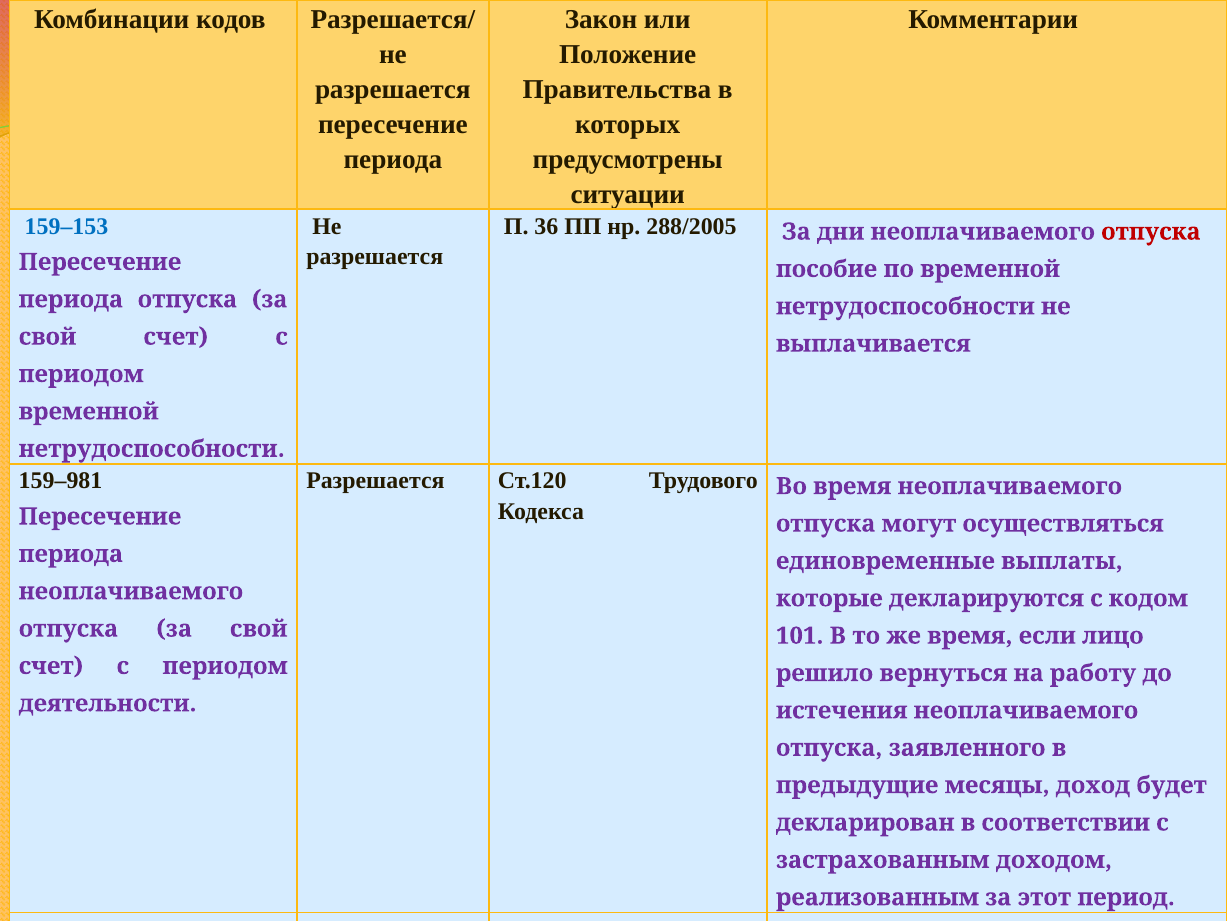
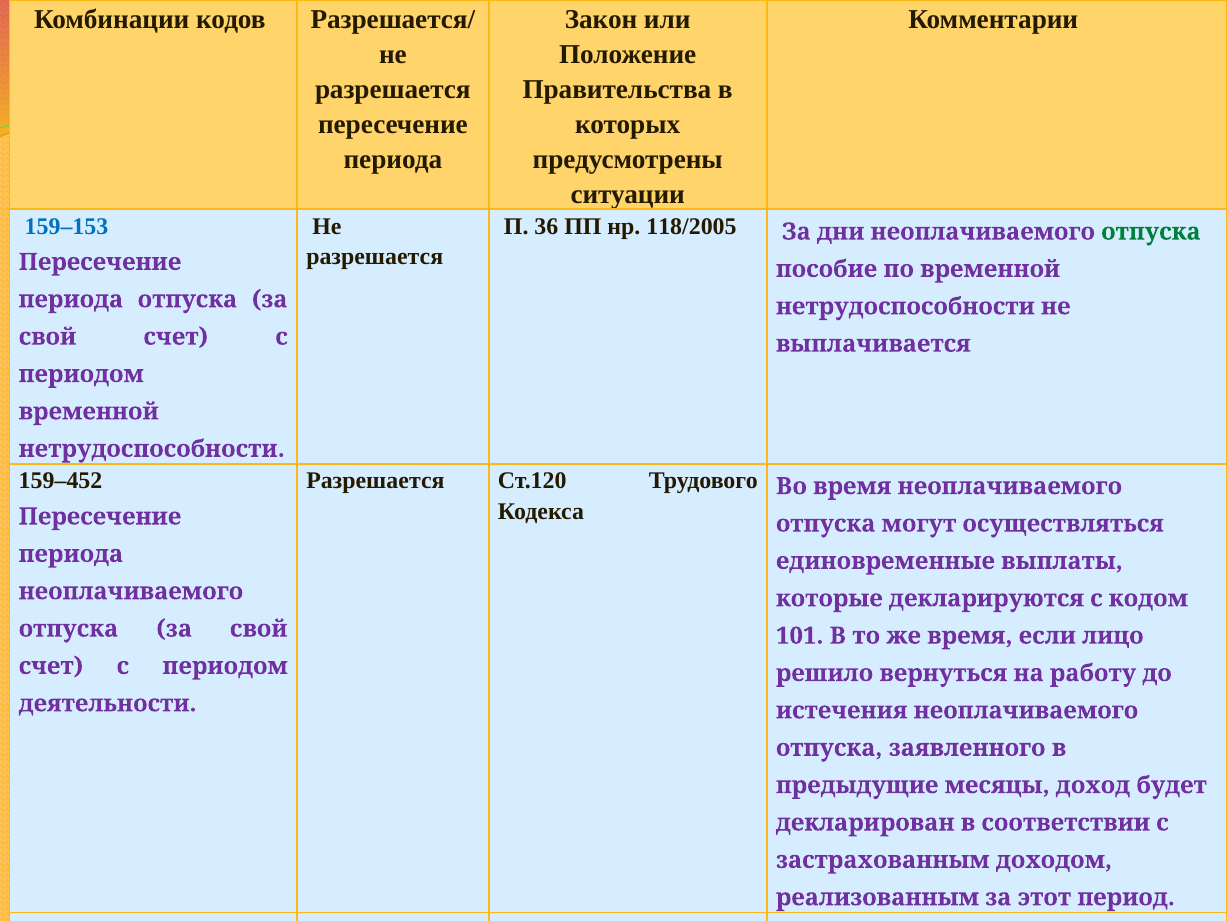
288/2005: 288/2005 -> 118/2005 (691, 226)
отпуска colour: red -> green (1151, 232)
159–981: 159–981 -> 159–452 (61, 481)
